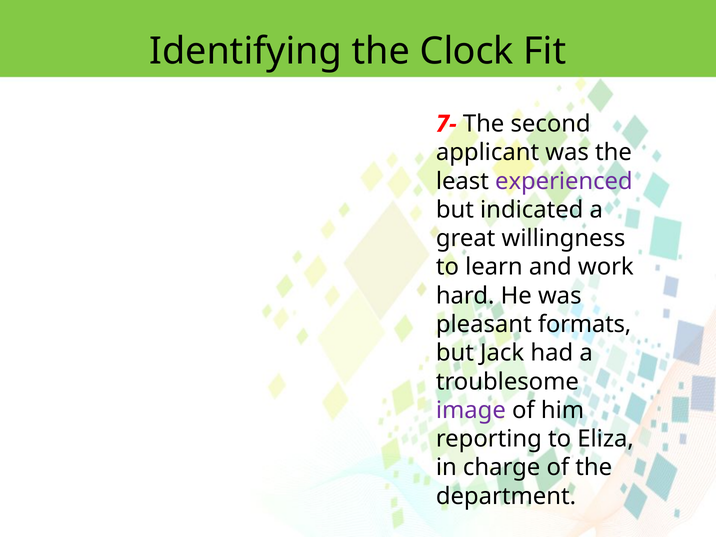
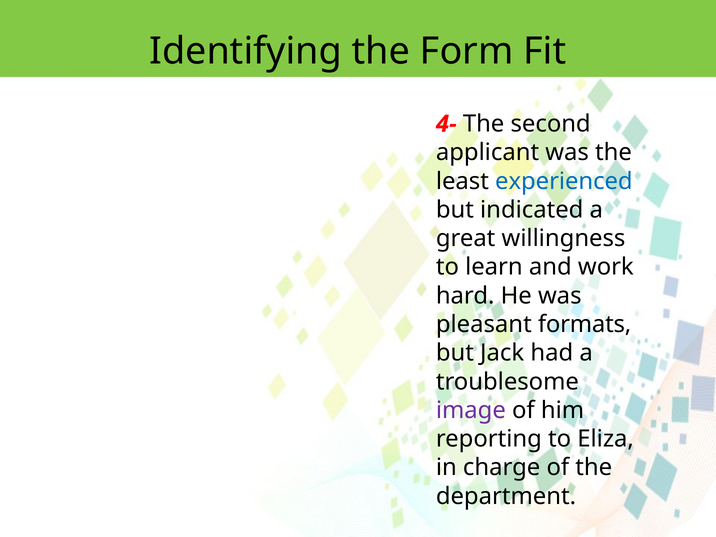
Clock: Clock -> Form (467, 51)
7-: 7- -> 4- (446, 124)
experienced colour: purple -> blue (564, 181)
